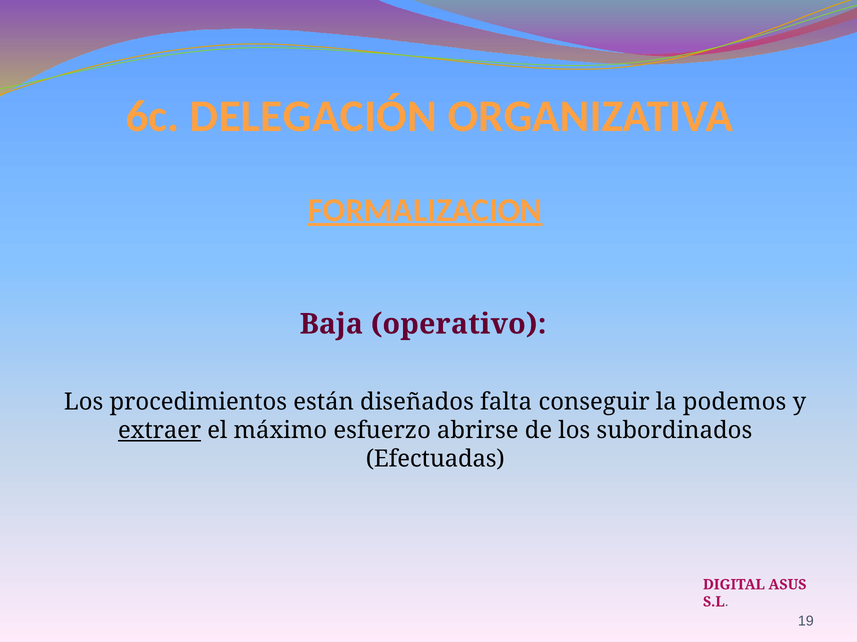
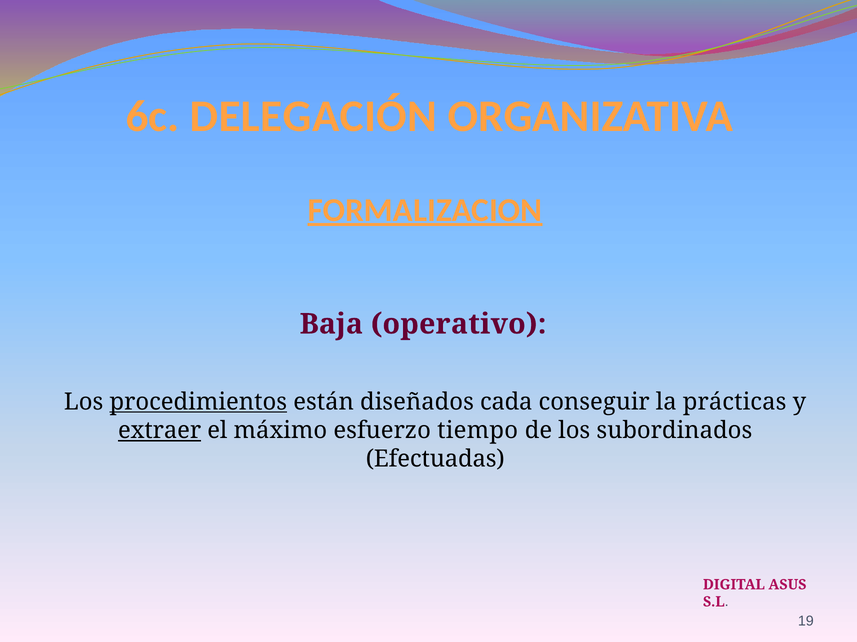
procedimientos underline: none -> present (198, 402)
falta: falta -> cada (506, 402)
podemos: podemos -> prácticas (735, 402)
abrirse: abrirse -> tiempo (478, 431)
